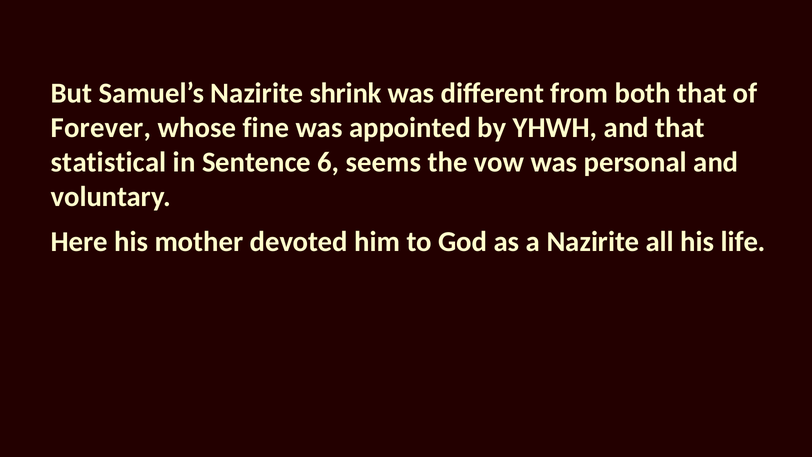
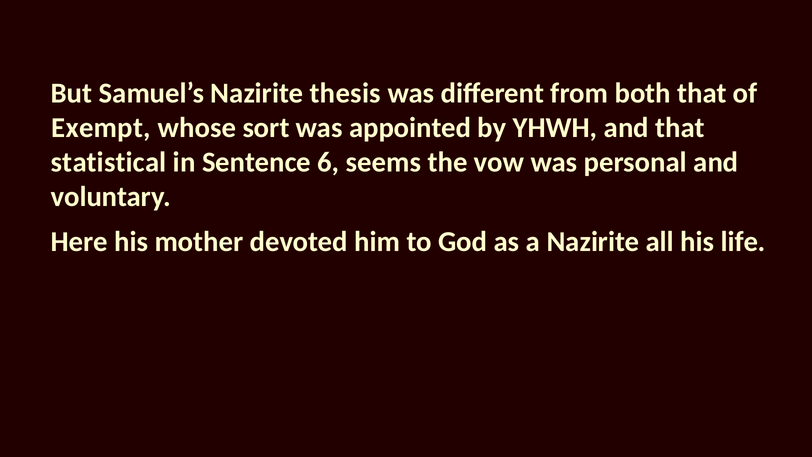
shrink: shrink -> thesis (345, 93)
Forever: Forever -> Exempt (101, 128)
fine: fine -> sort (266, 128)
